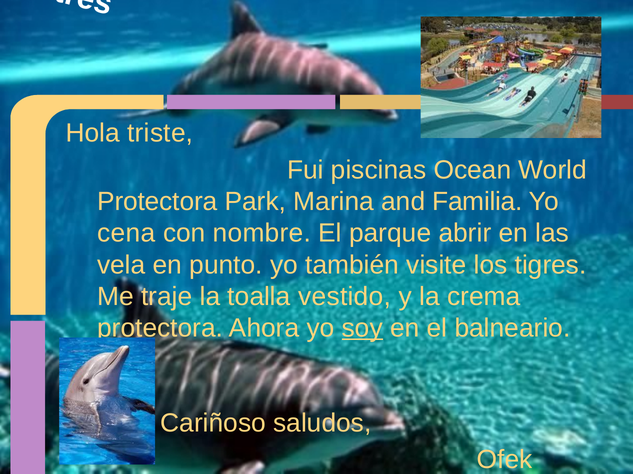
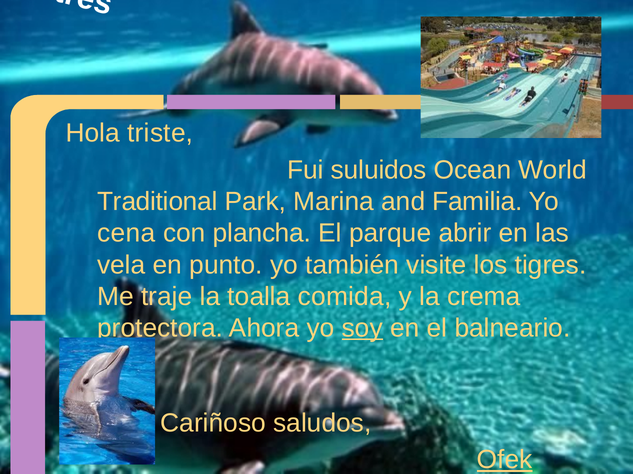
piscinas: piscinas -> suluidos (379, 170)
Protectora: Protectora -> Traditional (157, 202)
nombre: nombre -> plancha (262, 234)
vestido: vestido -> comida (345, 297)
Ofek underline: none -> present (505, 460)
